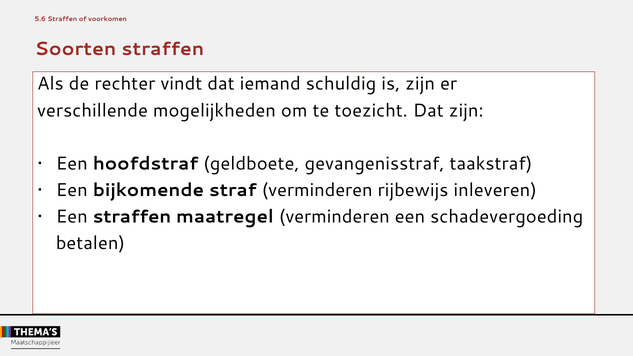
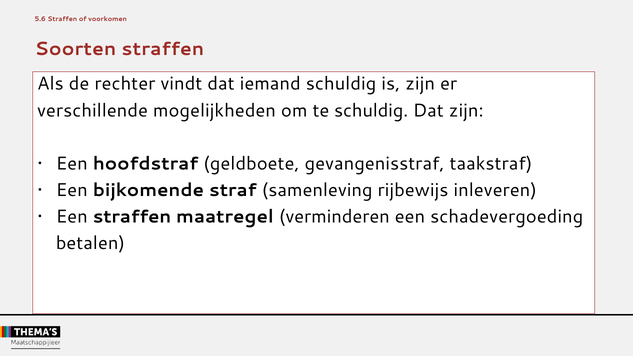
te toezicht: toezicht -> schuldig (371, 110)
straf verminderen: verminderen -> samenleving (317, 190)
